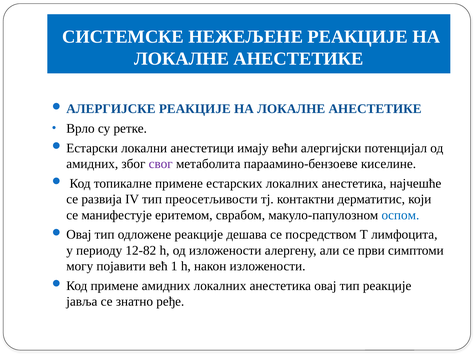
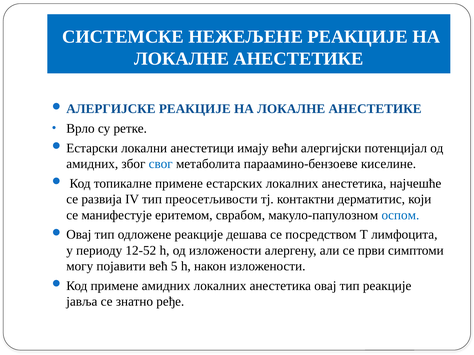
свог colour: purple -> blue (161, 164)
12-82: 12-82 -> 12-52 (141, 251)
1: 1 -> 5 (174, 267)
